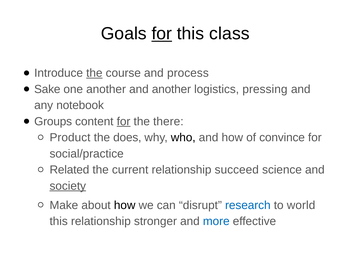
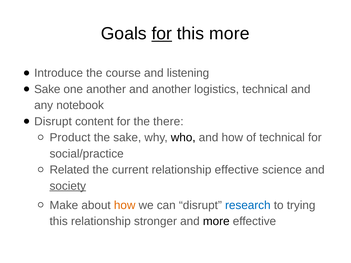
this class: class -> more (229, 34)
the underline: present -> none (94, 73)
process: process -> listening (188, 73)
logistics pressing: pressing -> technical (265, 89)
Groups: Groups -> Disrupt (53, 122)
for underline: present -> none (124, 122)
the does: does -> sake (127, 138)
of convince: convince -> technical (282, 138)
relationship succeed: succeed -> effective (237, 170)
how colour: black -> orange (125, 205)
world: world -> trying (301, 205)
more colour: blue -> black (216, 222)
